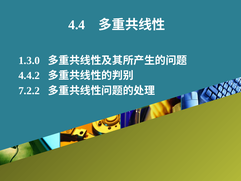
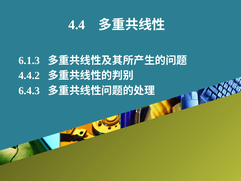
1.3.0: 1.3.0 -> 6.1.3 (29, 61)
7.2.2: 7.2.2 -> 6.4.3 (29, 91)
